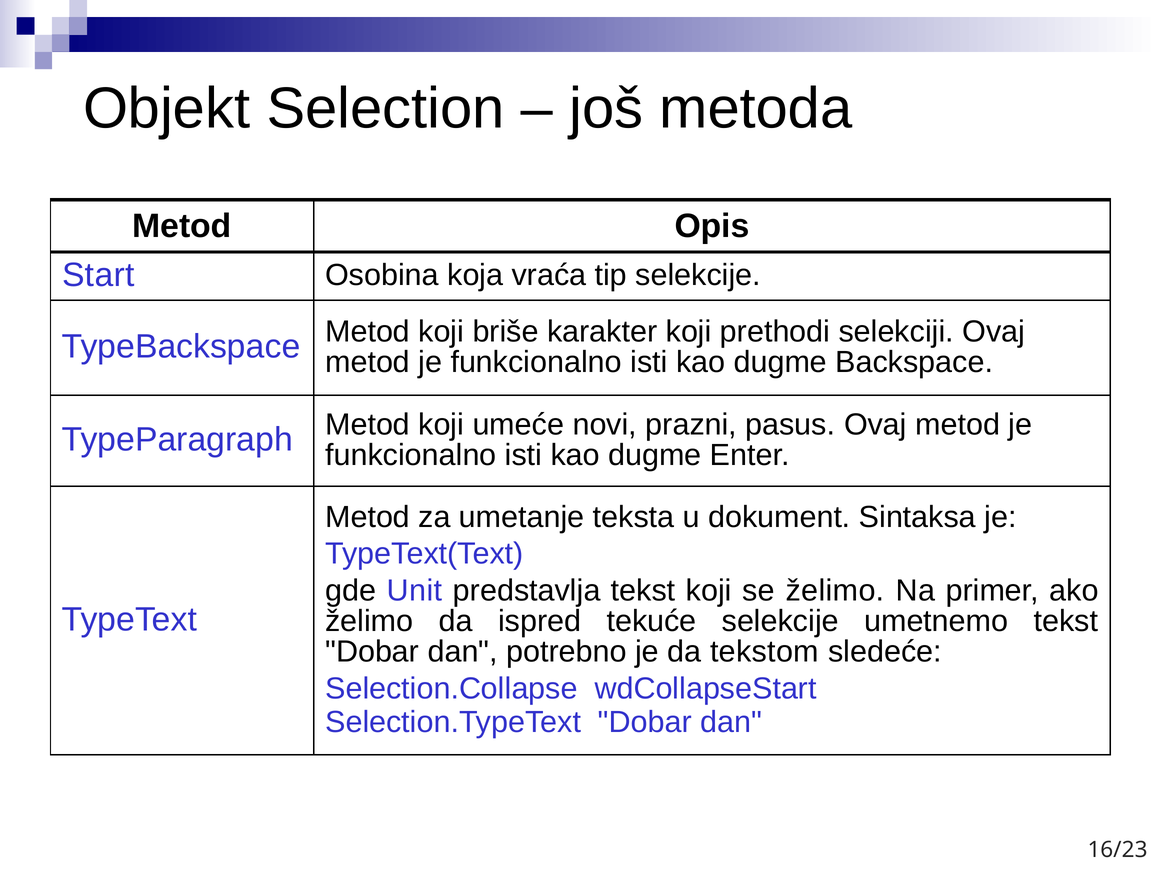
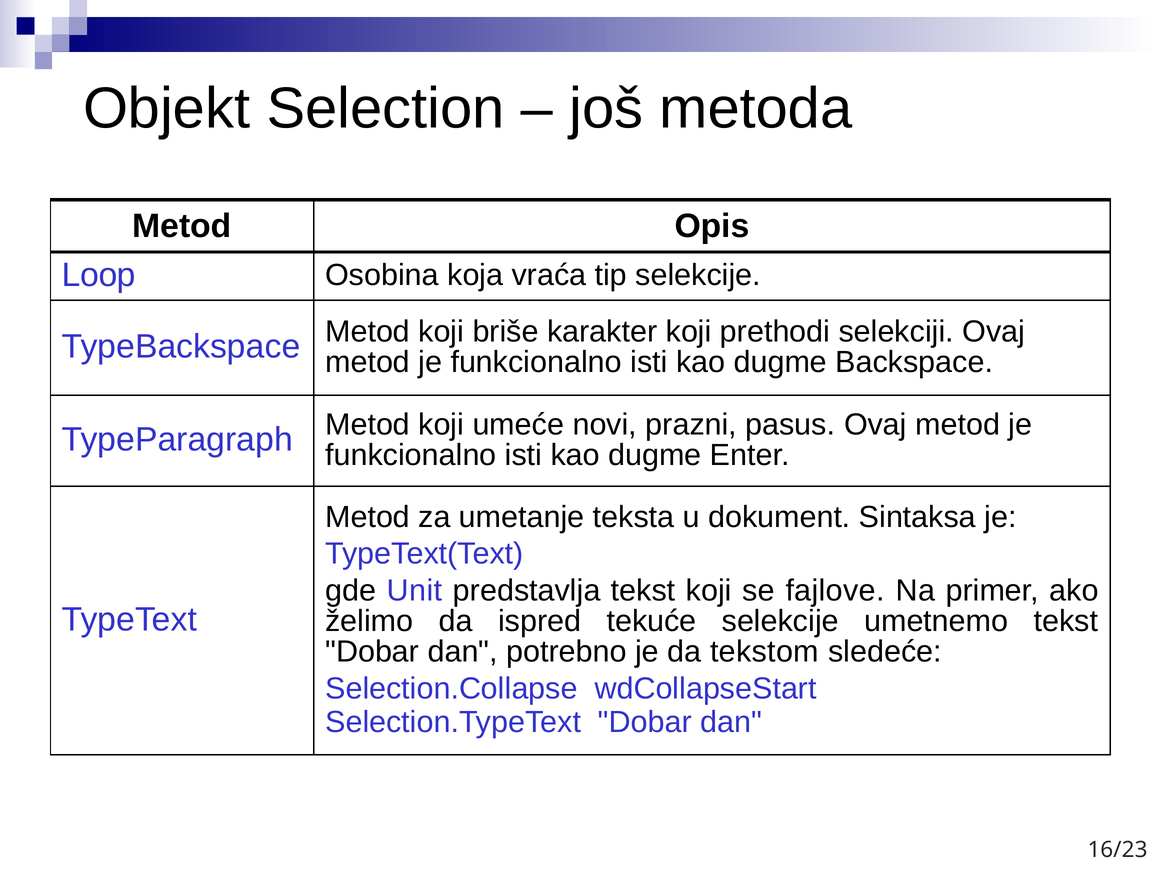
Start: Start -> Loop (99, 275)
se želimo: želimo -> fajlove (835, 591)
